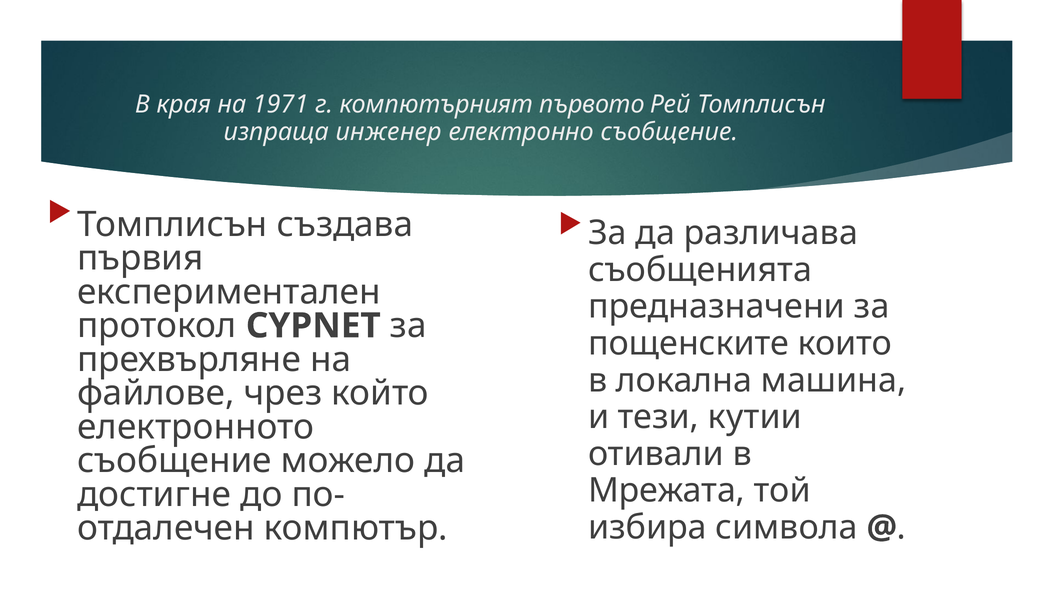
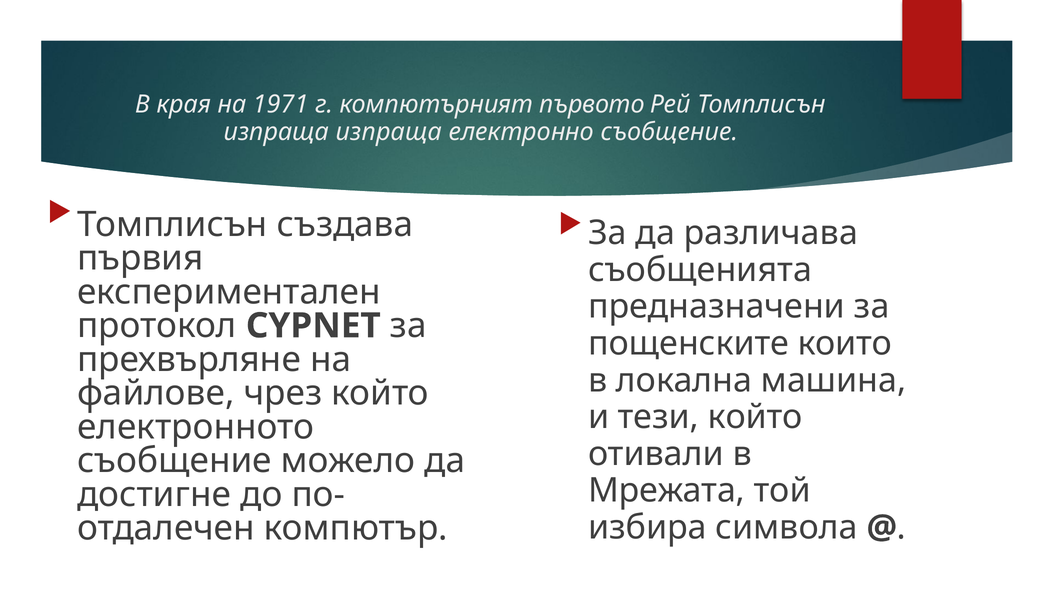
изпраща инженер: инженер -> изпраща (389, 132)
тези кутии: кутии -> който (755, 417)
